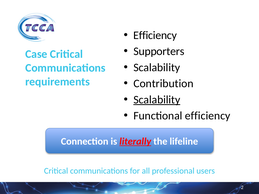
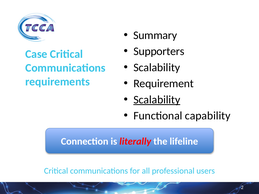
Efficiency: Efficiency -> Summary (155, 35)
Contribution: Contribution -> Requirement (164, 84)
Functional efficiency: efficiency -> capability (208, 116)
literally underline: present -> none (135, 142)
